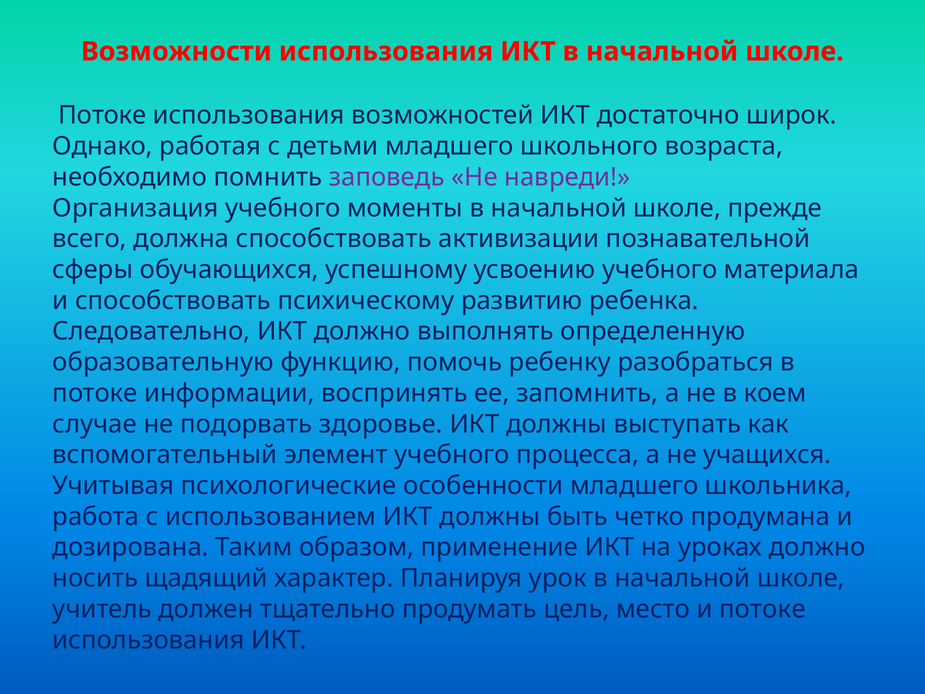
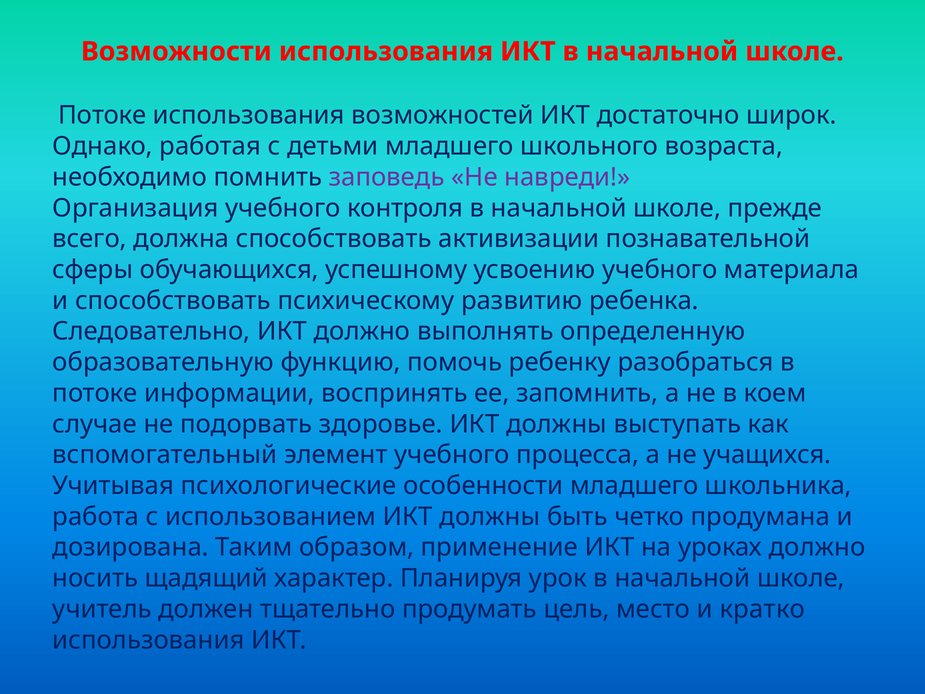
моменты: моменты -> контроля (405, 208)
и потоке: потоке -> кратко (762, 609)
